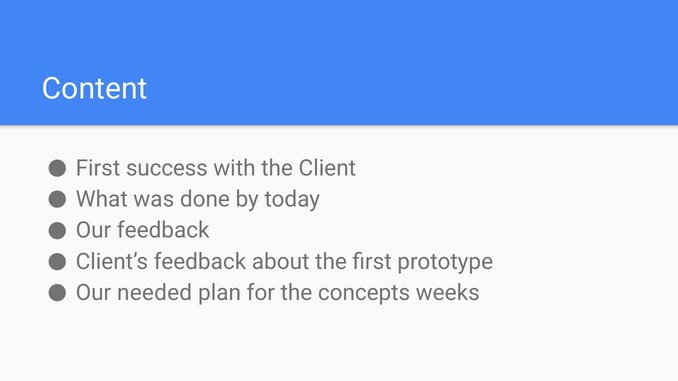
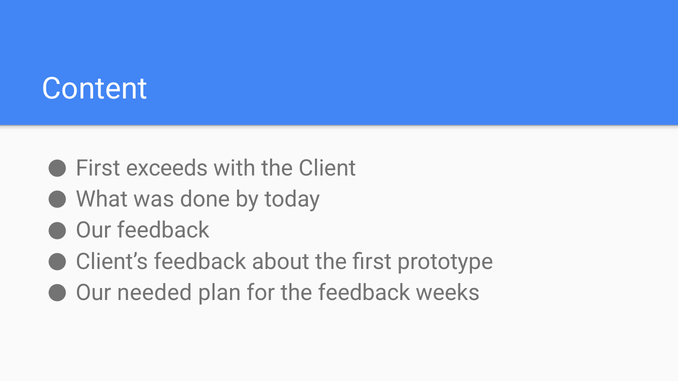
success: success -> exceeds (167, 168)
the concepts: concepts -> feedback (364, 293)
